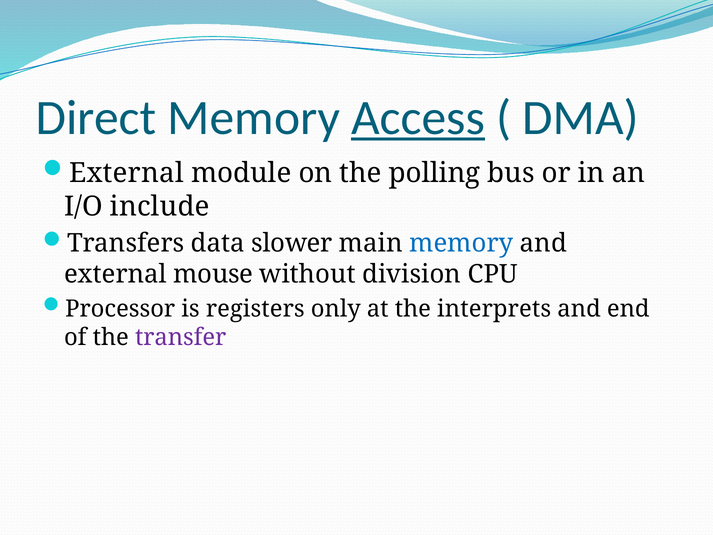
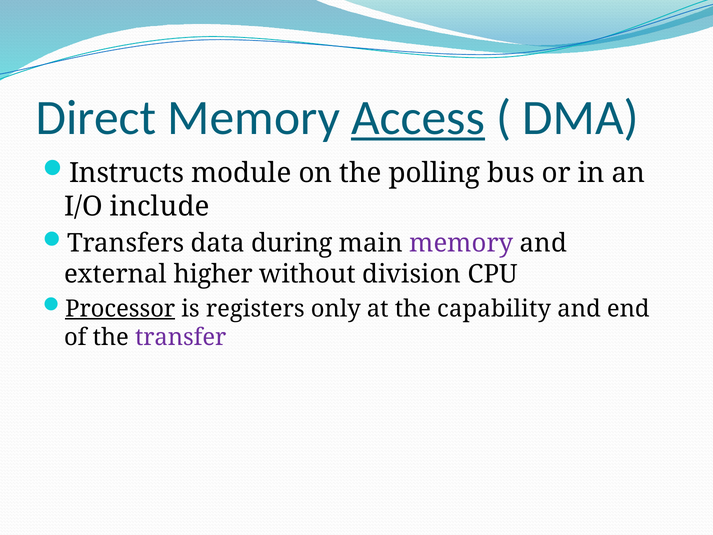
External: External -> Instructs (127, 173)
slower: slower -> during (292, 243)
memory colour: blue -> purple (461, 243)
mouse: mouse -> higher (213, 274)
Processor underline: none -> present (120, 309)
interprets: interprets -> capability (494, 309)
